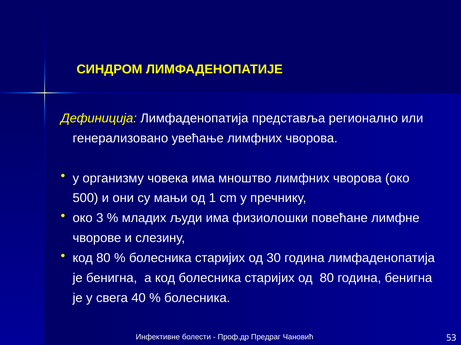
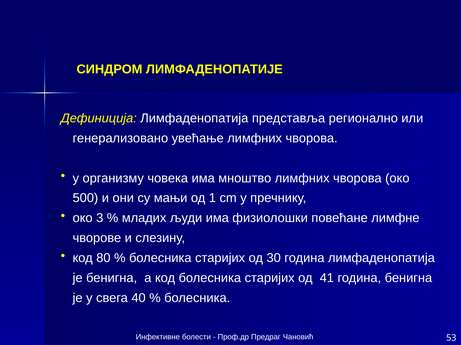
од 80: 80 -> 41 (327, 278)
